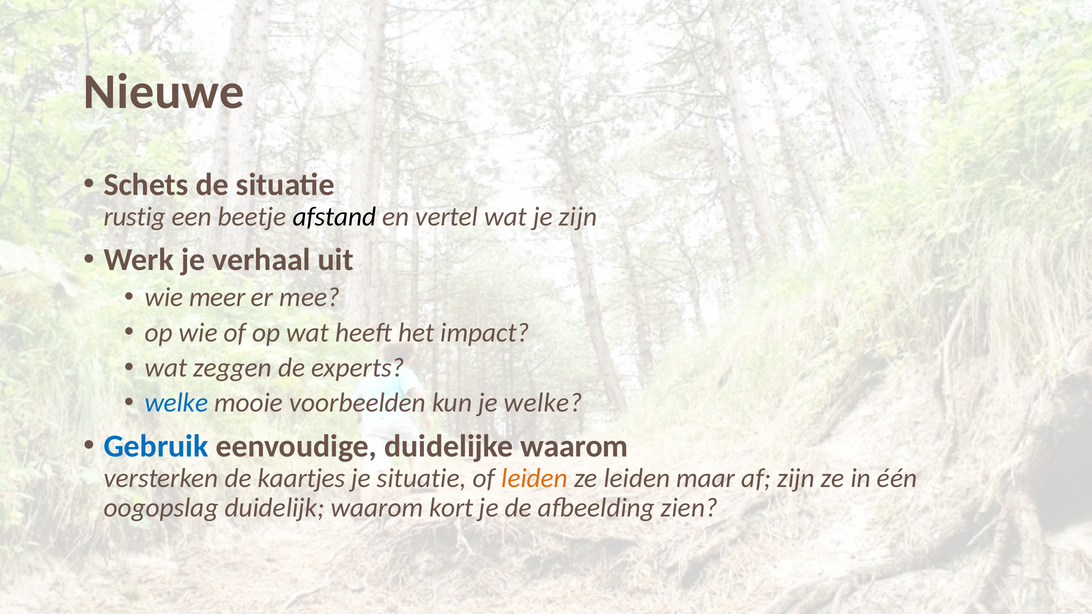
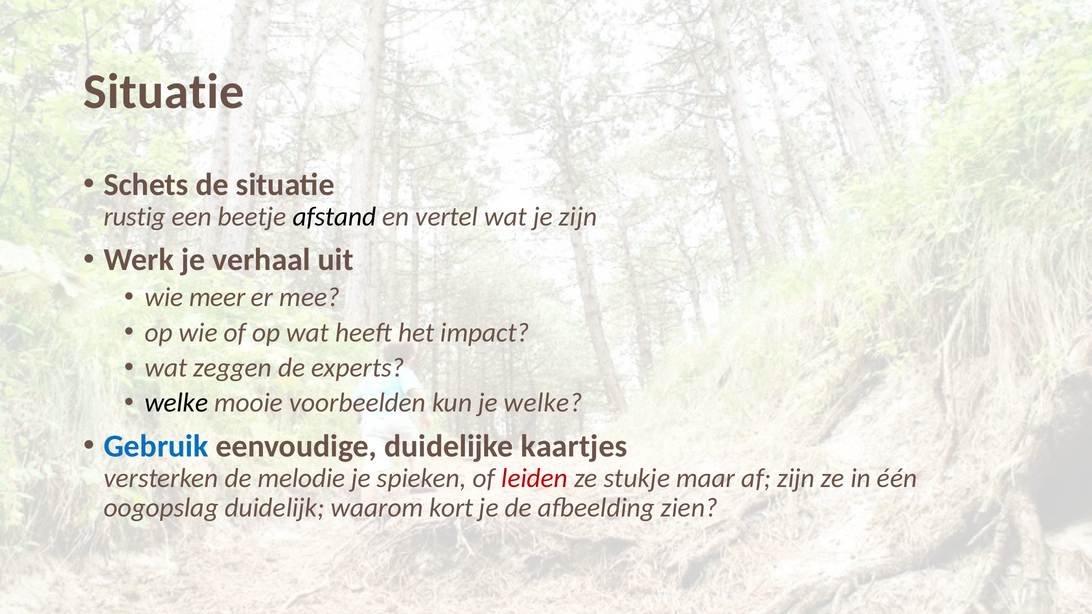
Nieuwe: Nieuwe -> Situatie (164, 92)
welke colour: blue -> black (176, 403)
duidelijke waarom: waarom -> kaartjes (574, 446)
kaartjes: kaartjes -> melodie (302, 478)
je situatie: situatie -> spieken (422, 478)
leiden colour: orange -> red (535, 478)
ze leiden: leiden -> stukje (637, 478)
